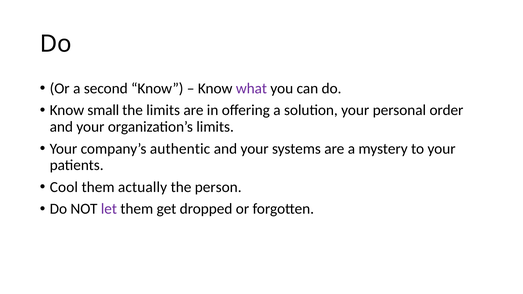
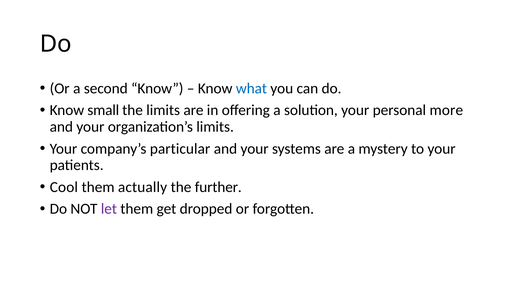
what colour: purple -> blue (251, 88)
order: order -> more (446, 110)
authentic: authentic -> particular (180, 149)
person: person -> further (218, 187)
